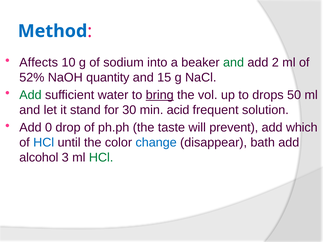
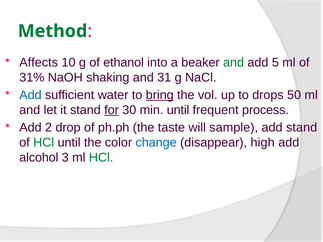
Method colour: blue -> green (53, 31)
sodium: sodium -> ethanol (124, 62)
2: 2 -> 5 (275, 62)
52%: 52% -> 31% (32, 77)
quantity: quantity -> shaking (108, 77)
15: 15 -> 31 (164, 77)
Add colour: green -> blue (30, 95)
for underline: none -> present (112, 110)
min acid: acid -> until (178, 110)
solution: solution -> process (265, 110)
0: 0 -> 2 (49, 128)
prevent: prevent -> sample (234, 128)
add which: which -> stand (302, 128)
HCl colour: blue -> green (44, 143)
bath: bath -> high (263, 143)
